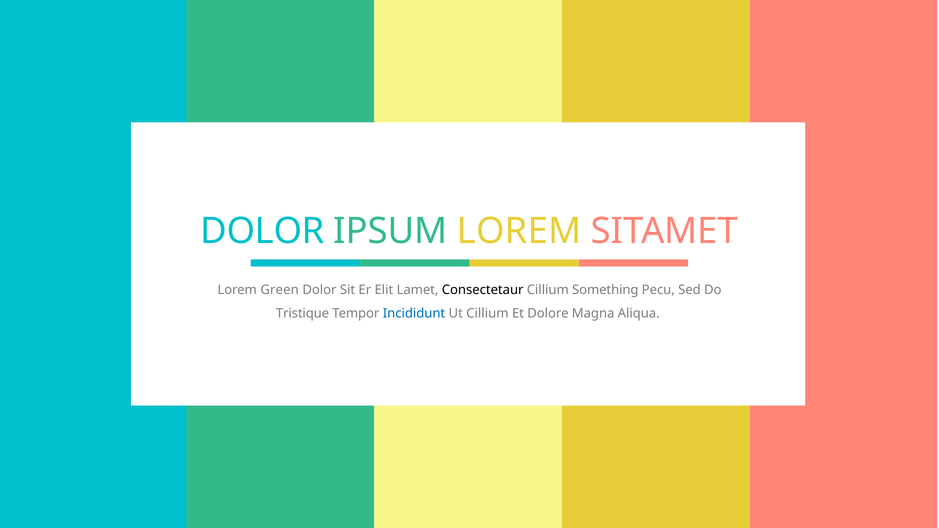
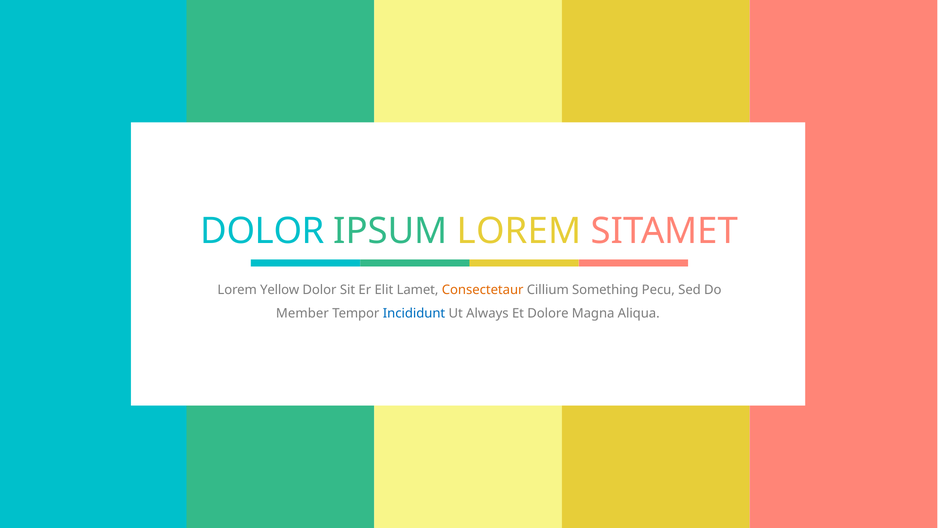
Green: Green -> Yellow (280, 290)
Consectetaur colour: black -> orange (483, 290)
Tristique: Tristique -> Member (302, 314)
Ut Cillium: Cillium -> Always (487, 314)
